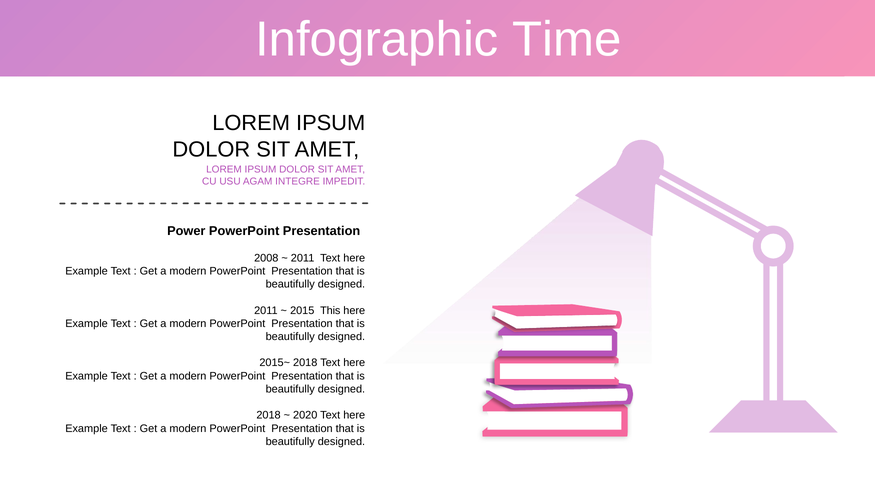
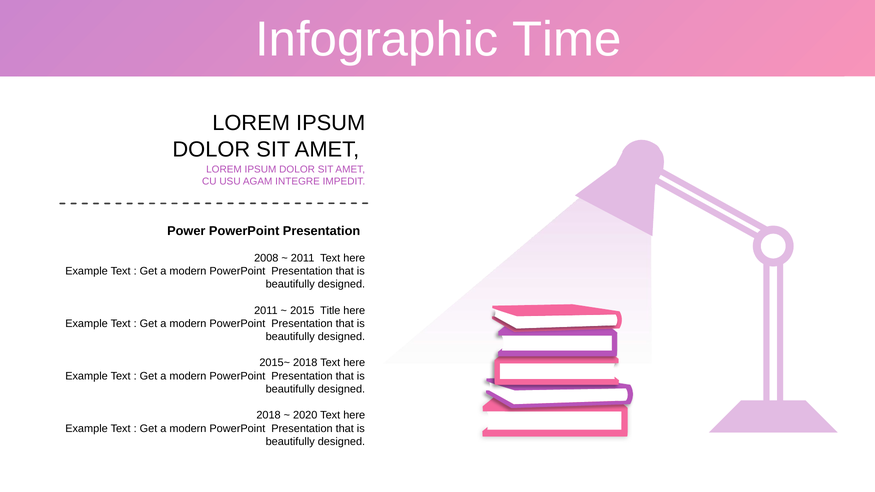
This: This -> Title (330, 311)
